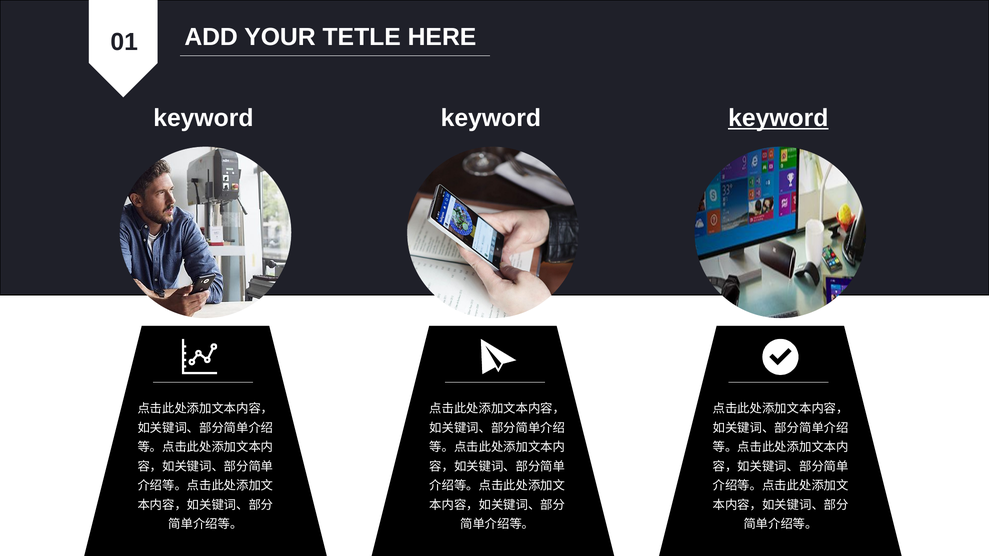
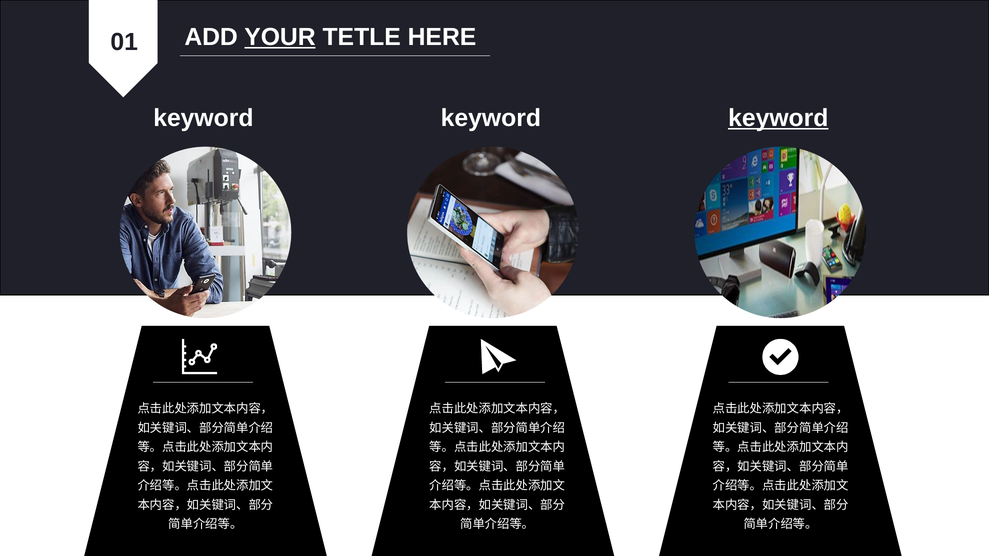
YOUR underline: none -> present (280, 37)
